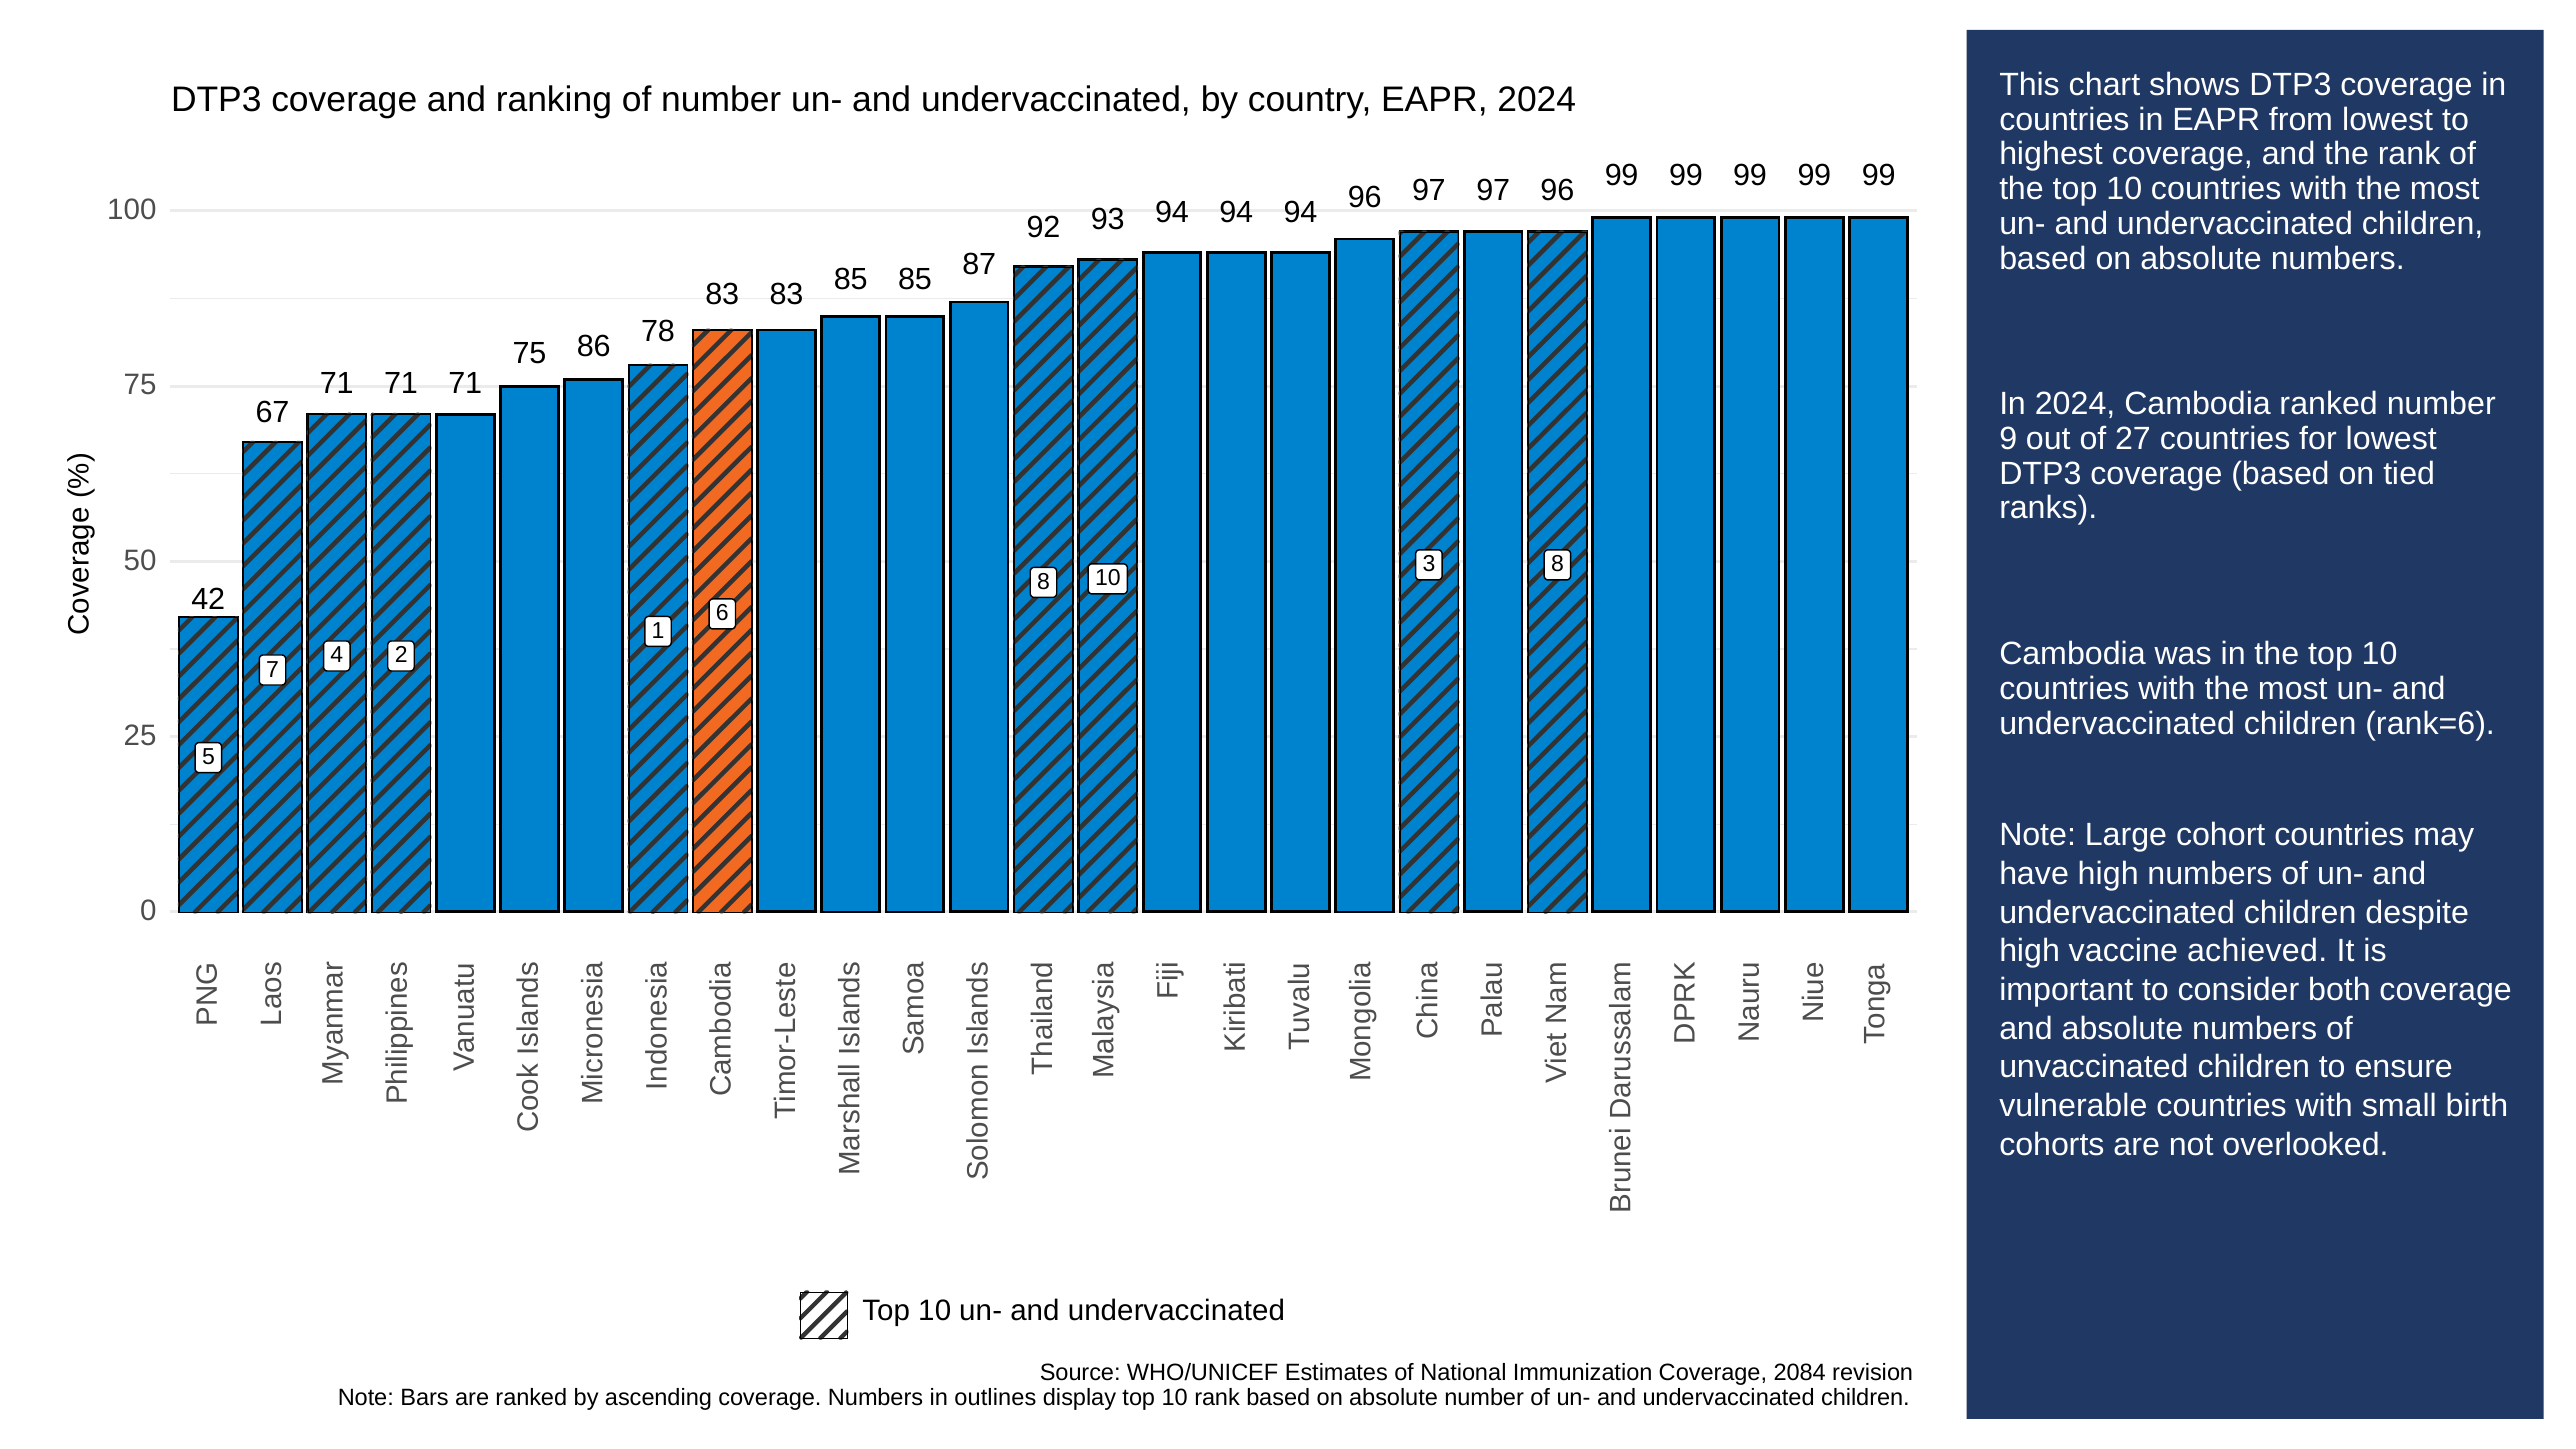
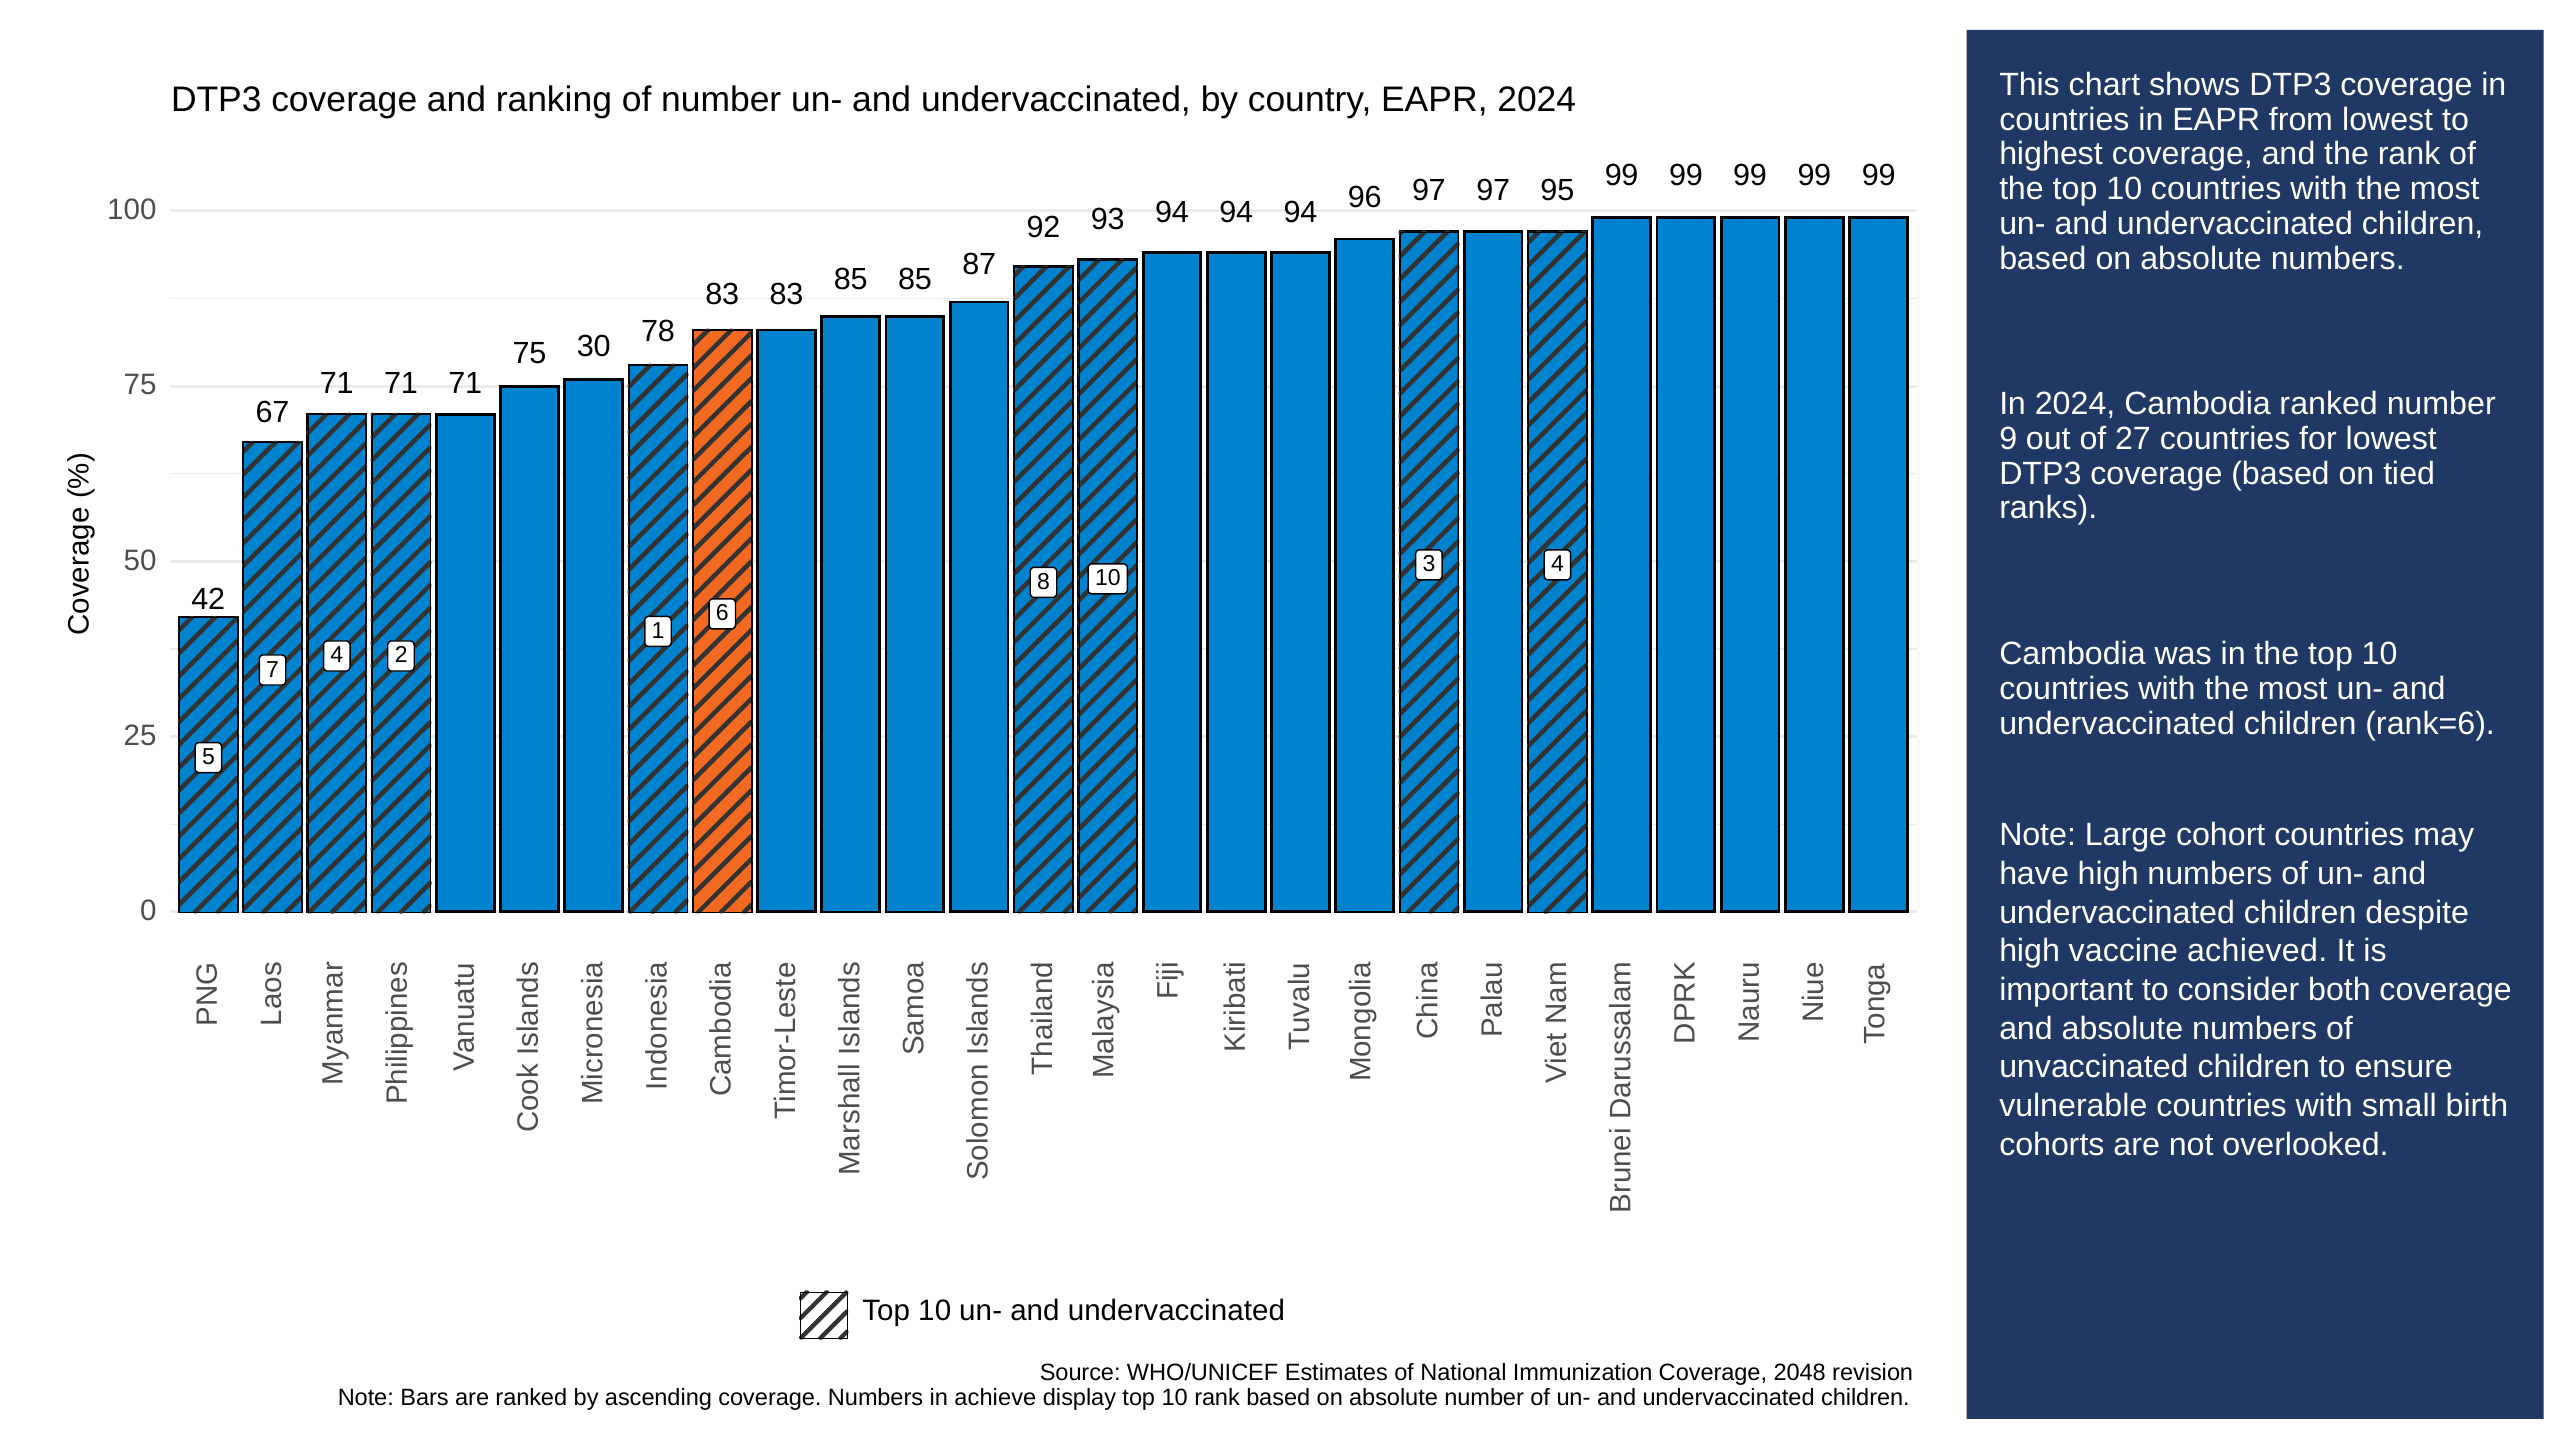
97 96: 96 -> 95 (1557, 190)
86: 86 -> 30 (594, 346)
3 8: 8 -> 4 (1558, 564)
2084: 2084 -> 2048 (1800, 1373)
outlines: outlines -> achieve (995, 1398)
